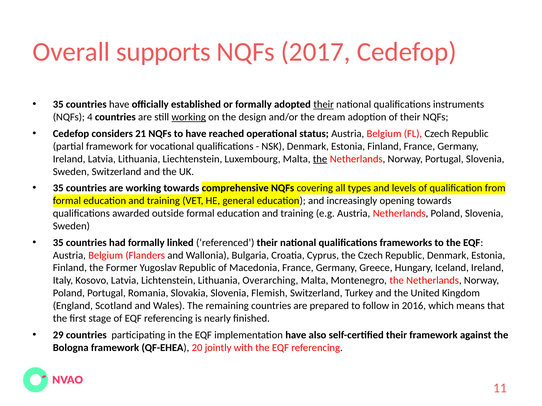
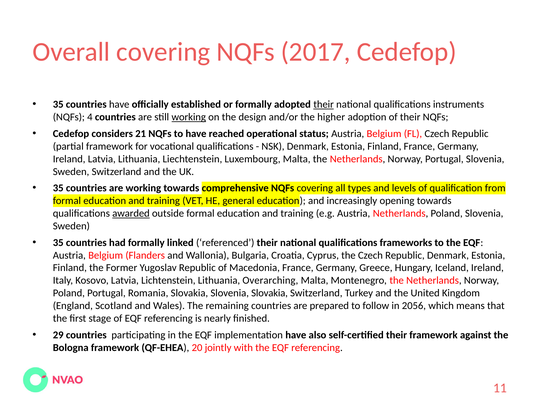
Overall supports: supports -> covering (163, 52)
dream: dream -> higher (331, 117)
the underline: present -> none (320, 159)
awarded underline: none -> present (131, 214)
Slovenia Flemish: Flemish -> Slovakia (270, 293)
2016: 2016 -> 2056 (414, 306)
